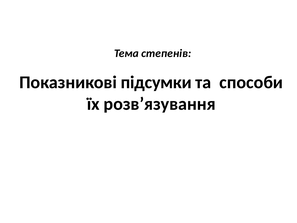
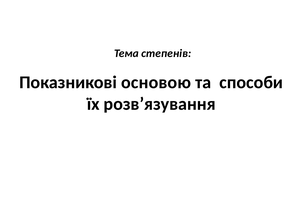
підсумки: підсумки -> основою (156, 82)
